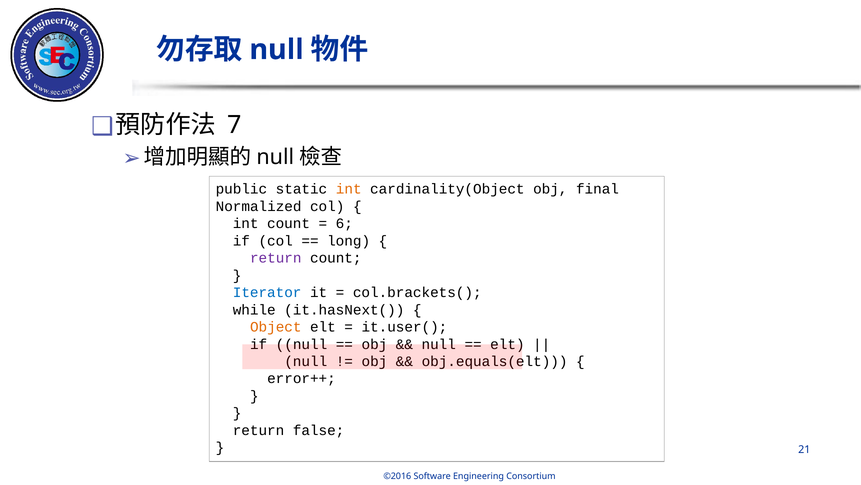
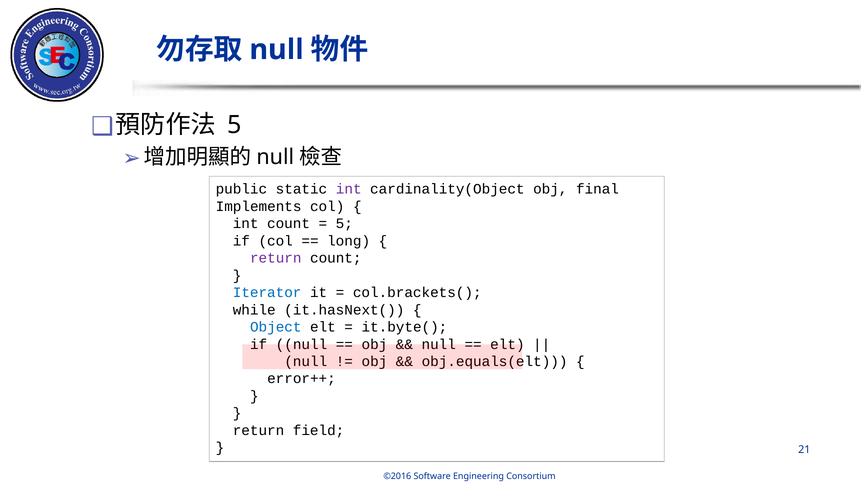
7: 7 -> 5 (235, 125)
int colour: orange -> purple (349, 189)
Normalized: Normalized -> Implements (259, 206)
6: 6 -> 5 (344, 223)
Object colour: orange -> blue (276, 327)
it.user(: it.user( -> it.byte( (404, 327)
false: false -> field (319, 430)
